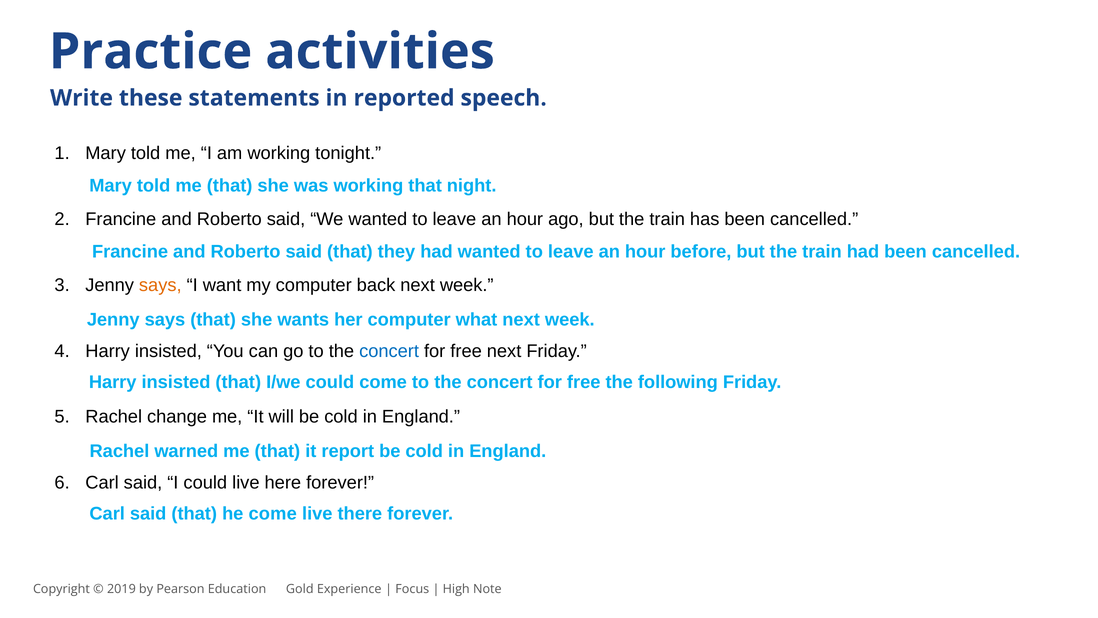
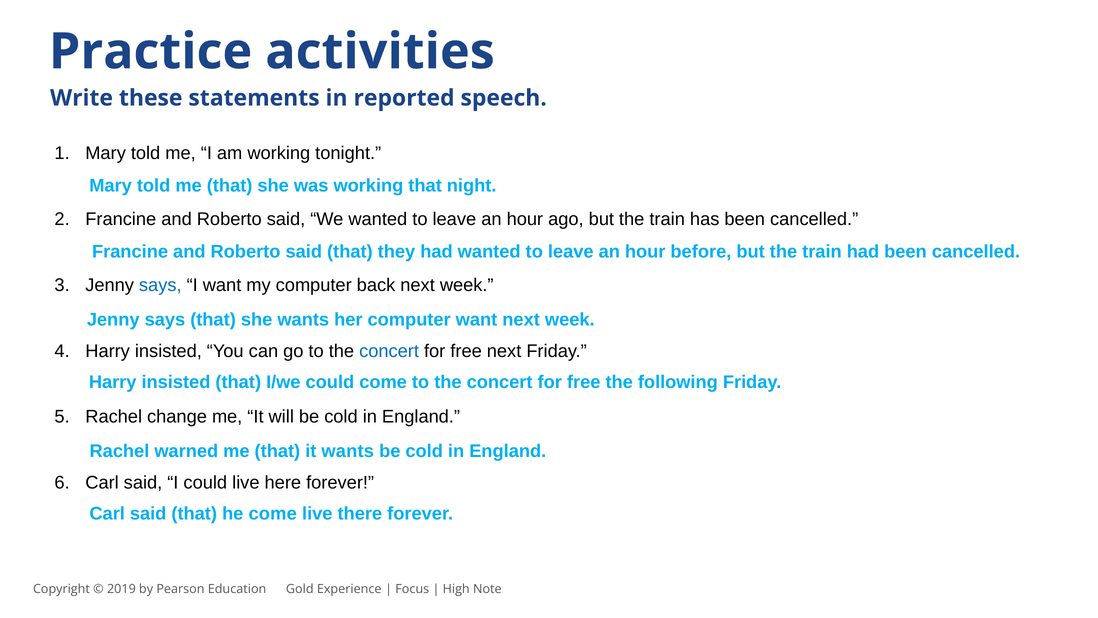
says colour: orange -> blue (160, 285)
computer what: what -> want (477, 320)
it report: report -> wants (348, 451)
